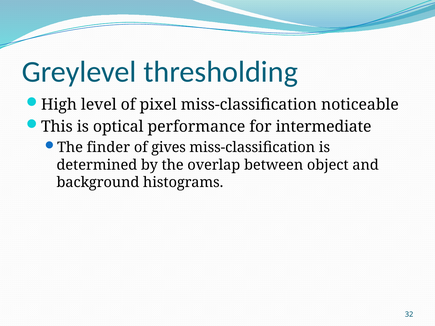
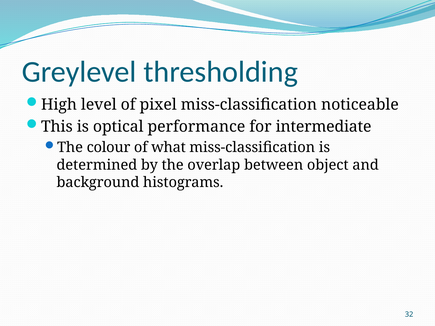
finder: finder -> colour (109, 148)
gives: gives -> what (169, 148)
